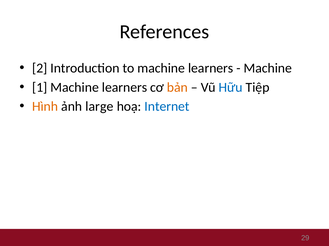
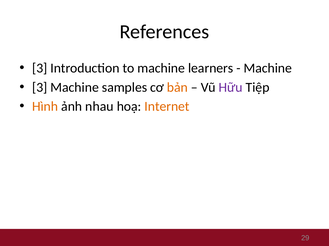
2: 2 -> 3 (40, 68)
1: 1 -> 3 (40, 88)
learners: learners -> samples (125, 88)
Hữu colour: blue -> purple (231, 88)
large: large -> nhau (99, 107)
Internet colour: blue -> orange (167, 107)
